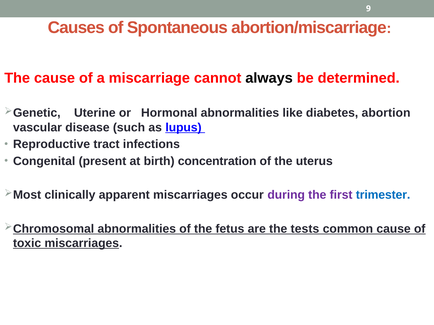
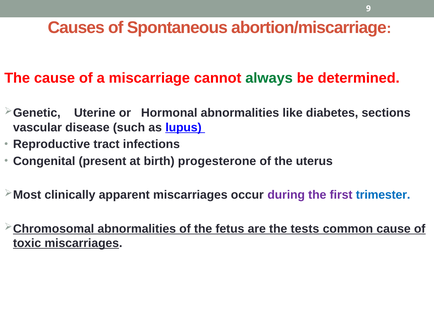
always colour: black -> green (269, 78)
abortion: abortion -> sections (386, 113)
concentration: concentration -> progesterone (217, 161)
